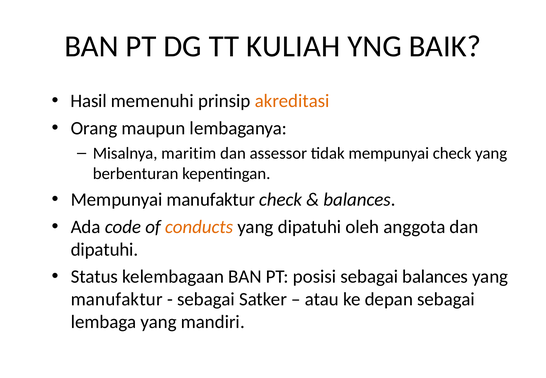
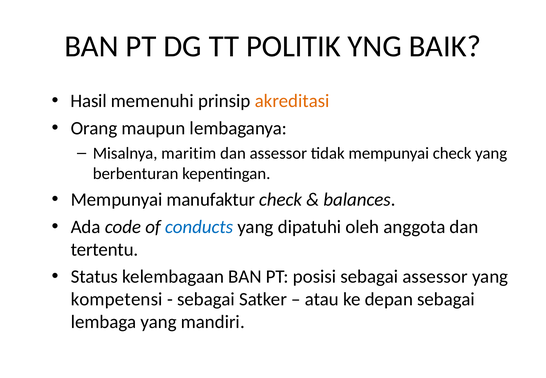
KULIAH: KULIAH -> POLITIK (293, 46)
conducts colour: orange -> blue (199, 227)
dipatuhi: dipatuhi -> tertentu (105, 249)
sebagai balances: balances -> assessor (435, 277)
manufaktur: manufaktur -> kompetensi (117, 299)
